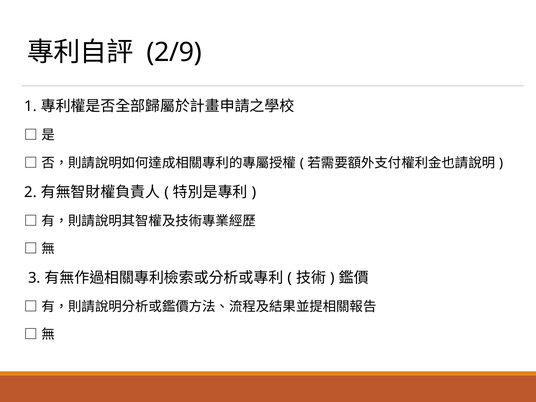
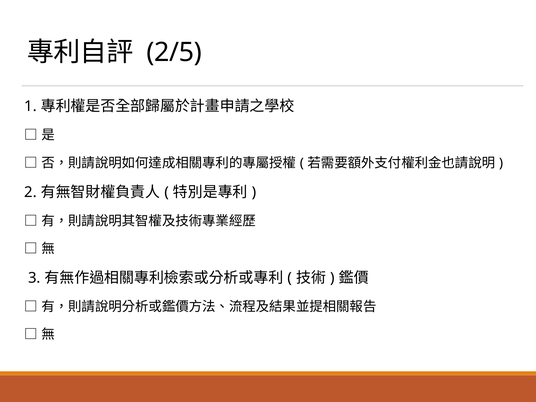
2/9: 2/9 -> 2/5 (174, 52)
